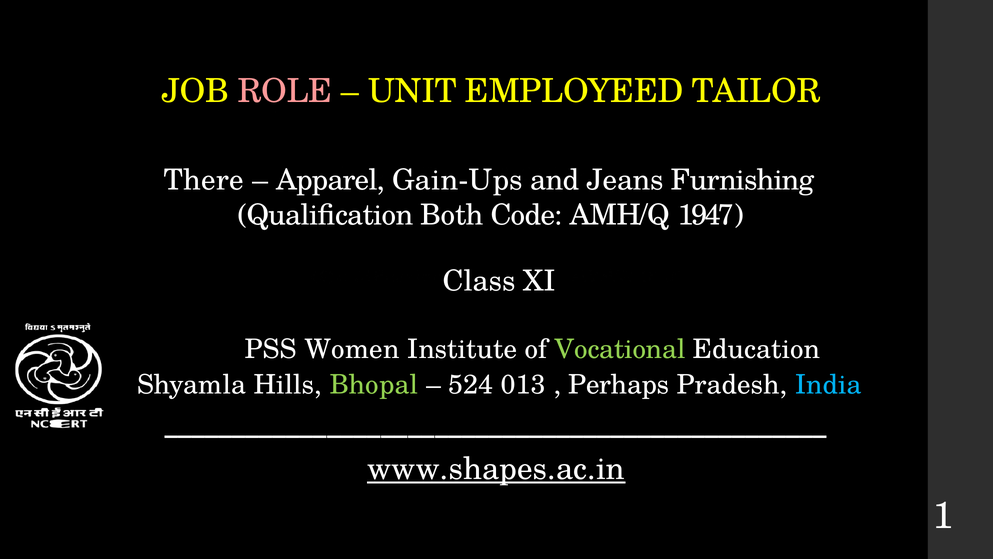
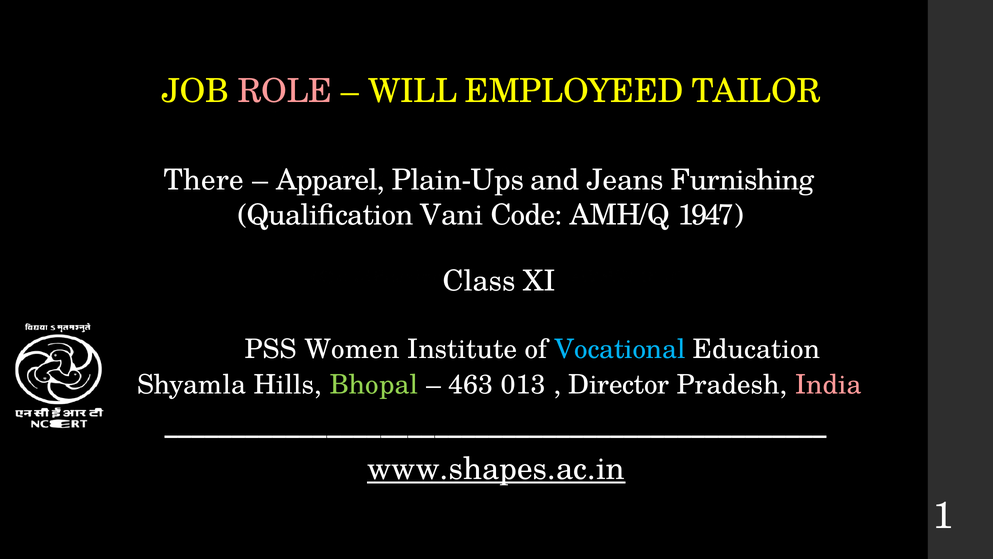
UNIT: UNIT -> WILL (413, 91)
Gain-Ups: Gain-Ups -> Plain-Ups (458, 180)
Both: Both -> Vani (452, 215)
Vocational colour: light green -> light blue (620, 349)
524: 524 -> 463 (471, 385)
Perhaps: Perhaps -> Director (619, 385)
India colour: light blue -> pink (828, 385)
